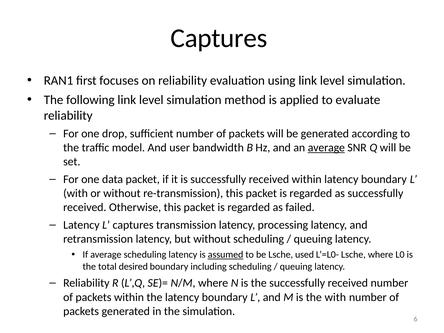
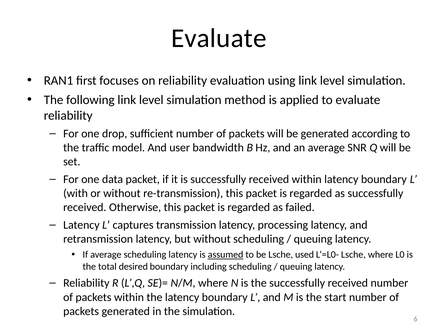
Captures: Captures -> Evaluate (219, 38)
average underline: present -> none (326, 148)
the with: with -> start (335, 297)
